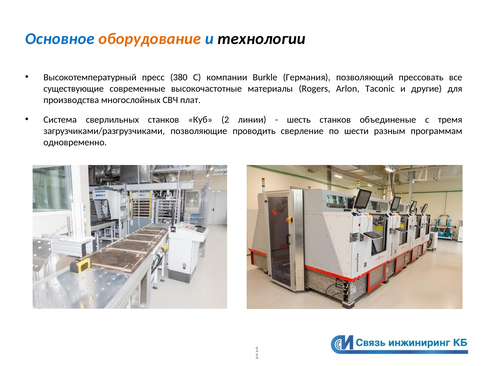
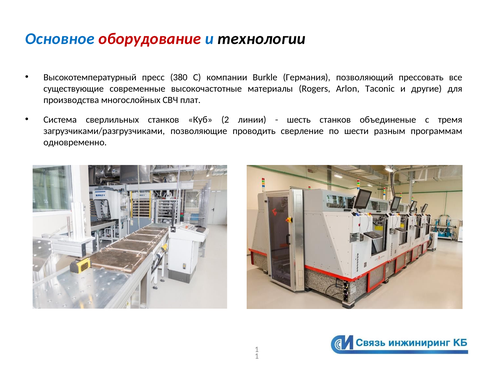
оборудование colour: orange -> red (150, 39)
